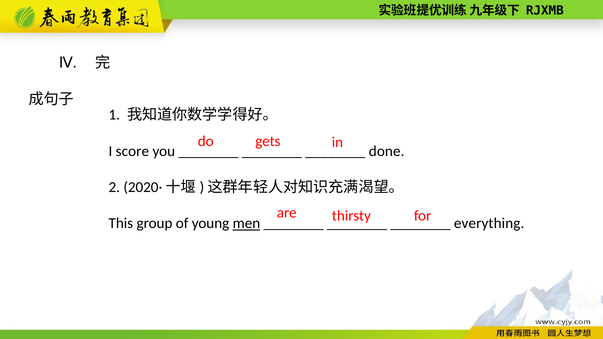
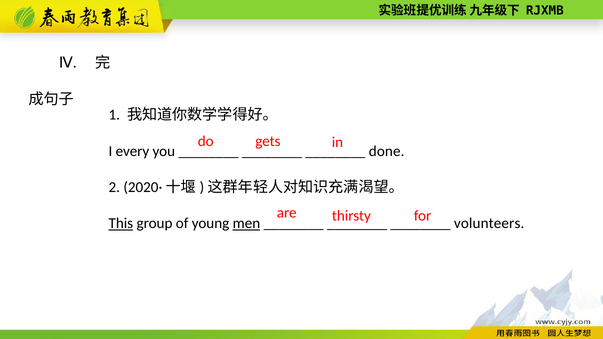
score: score -> every (132, 151)
This underline: none -> present (121, 224)
everything: everything -> volunteers (489, 224)
